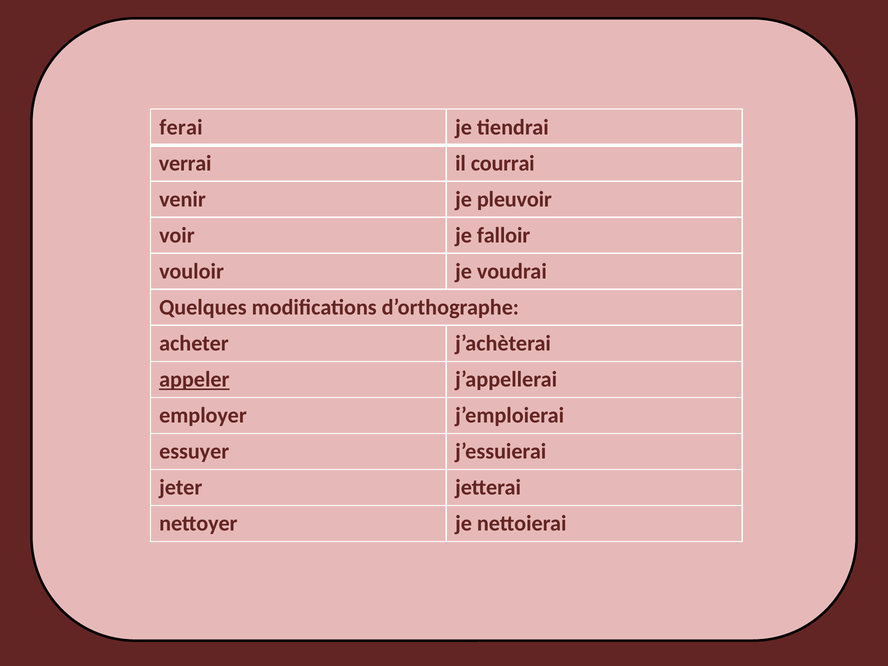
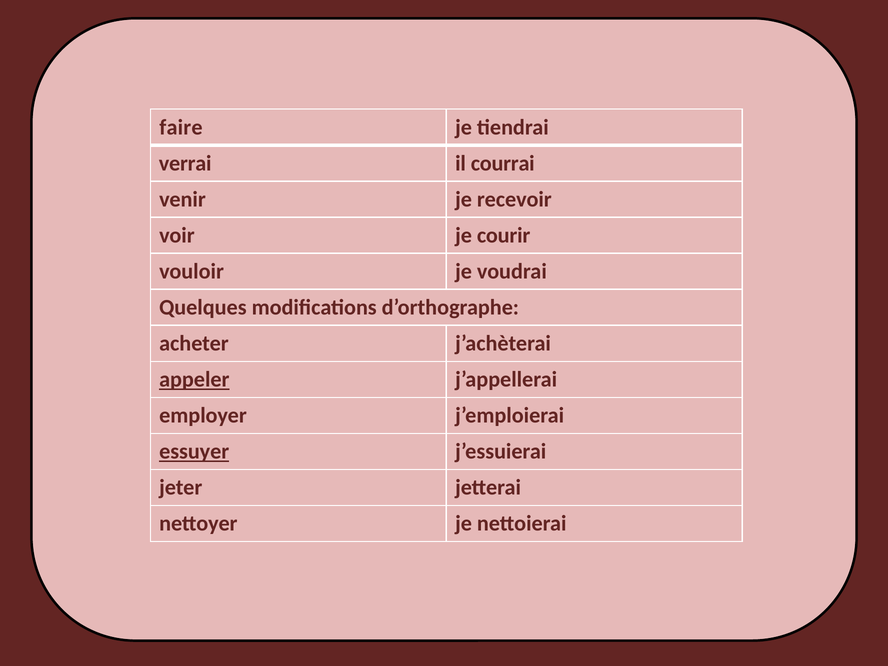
ferai: ferai -> faire (181, 127)
pleuvoir: pleuvoir -> recevoir (514, 200)
falloir: falloir -> courir (504, 236)
essuyer underline: none -> present (194, 452)
